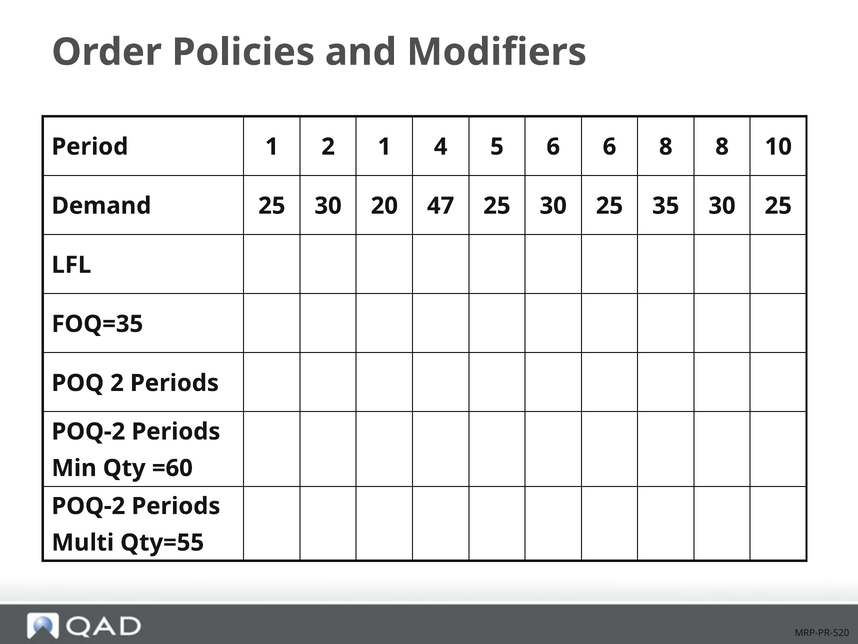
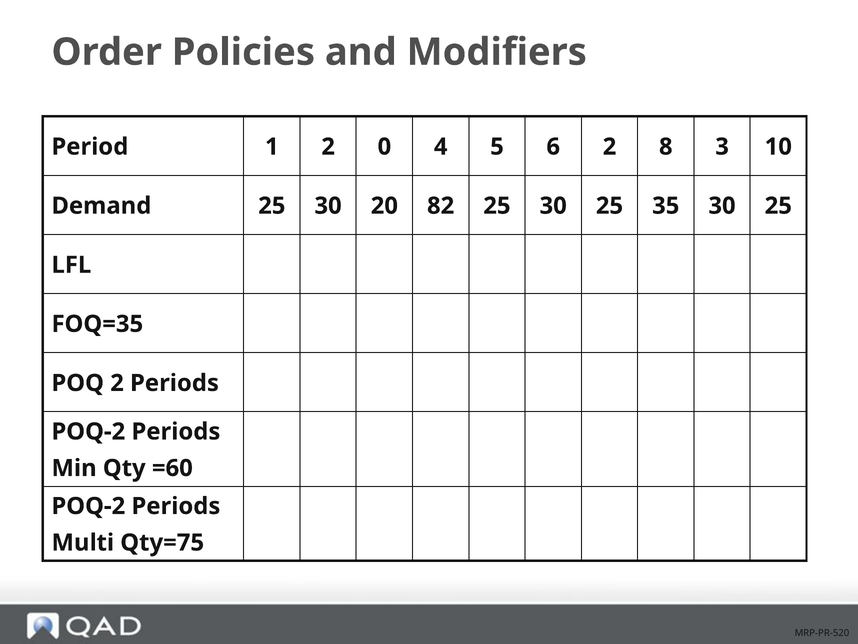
2 1: 1 -> 0 (384, 147)
6 6: 6 -> 2 (610, 147)
8 8: 8 -> 3 (722, 147)
47: 47 -> 82 (441, 206)
Qty=55: Qty=55 -> Qty=75 (162, 542)
